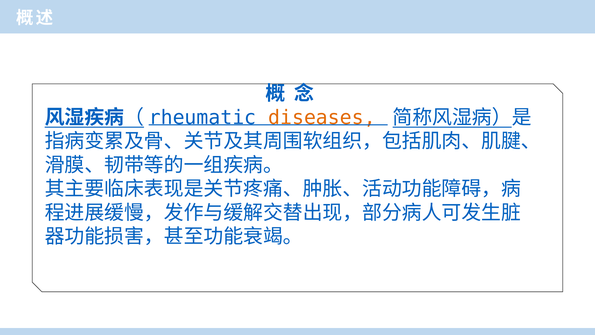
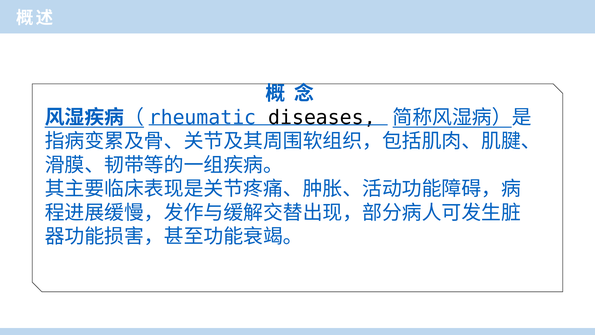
diseases colour: orange -> black (322, 117)
